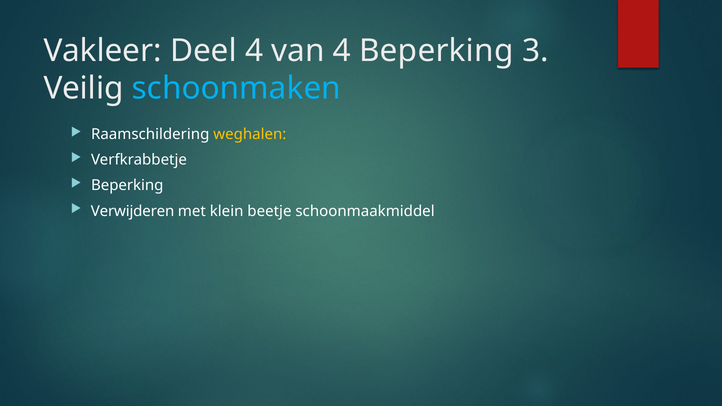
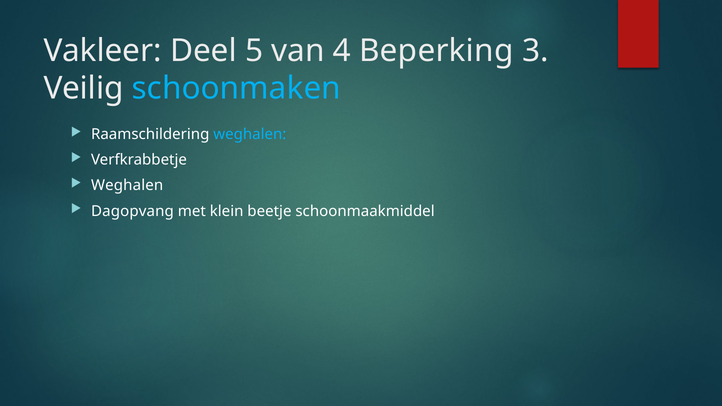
Deel 4: 4 -> 5 (254, 51)
weghalen colour: yellow -> light blue (250, 134)
Beperking: Beperking -> Weghalen (127, 186)
Verwijderen: Verwijderen -> Dagopvang (132, 211)
